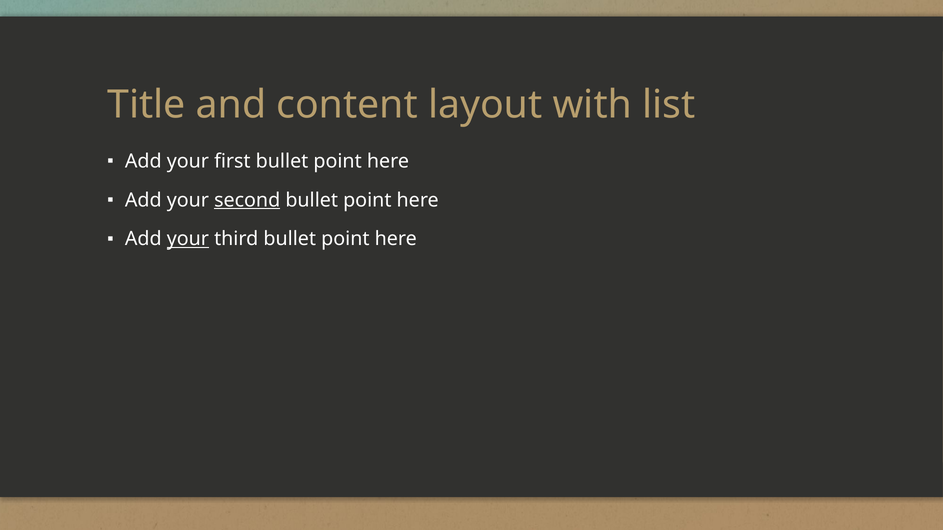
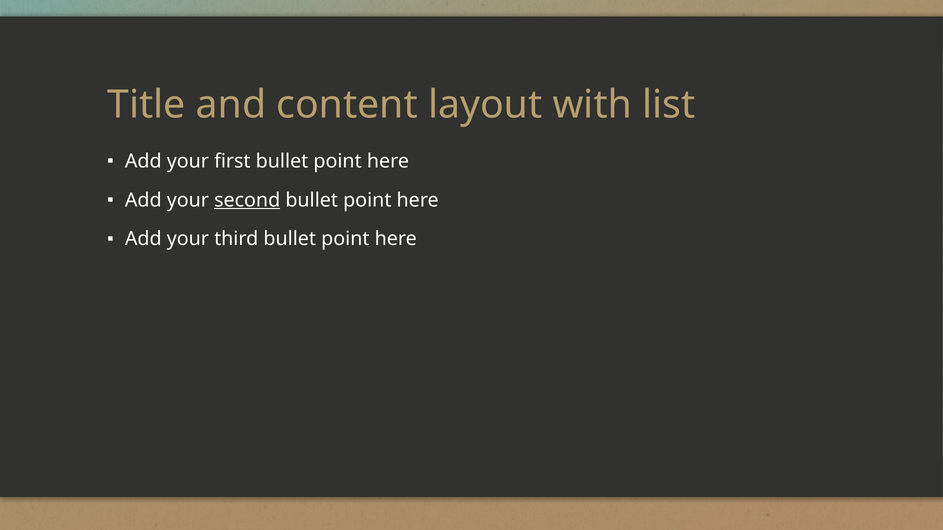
your underline: present -> none (188, 239)
